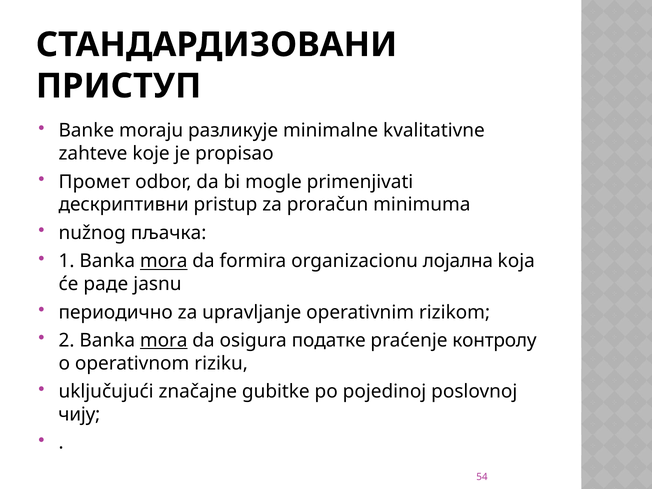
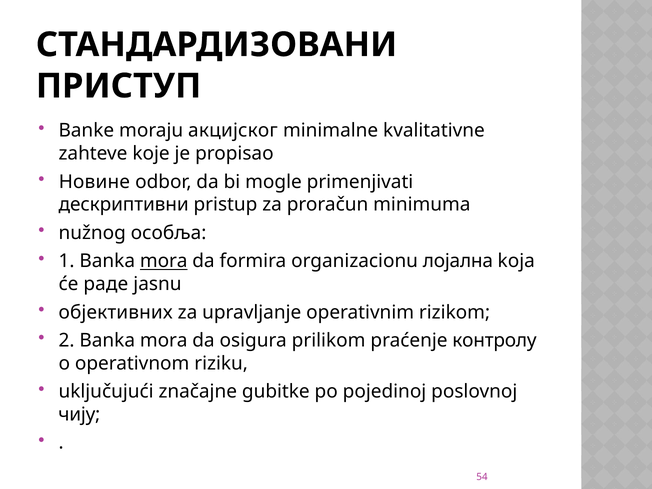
разликује: разликује -> акцијског (233, 131)
Промет: Промет -> Новине (94, 182)
пљачка: пљачка -> особља (169, 233)
периодично: периодично -> објективних (116, 312)
mora underline: present -> none (164, 340)
податке: податке -> prilikom (329, 340)
